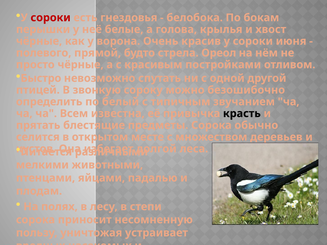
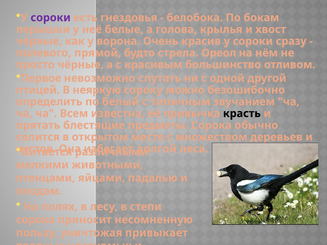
сороки colour: red -> purple (51, 18)
июня: июня -> сразу (291, 41)
постройками: постройками -> большинство (223, 65)
Быстро: Быстро -> Первое (41, 78)
звонкую: звонкую -> неяркую (97, 90)
устраивает: устраивает -> привыкает (156, 233)
